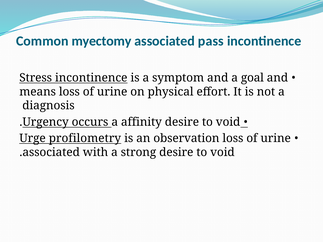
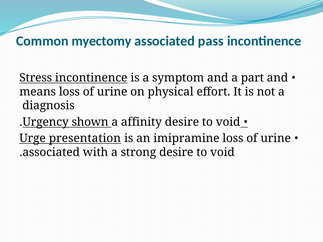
goal: goal -> part (252, 78)
occurs: occurs -> shown (90, 122)
profilometry: profilometry -> presentation (85, 138)
observation: observation -> imipramine (186, 138)
